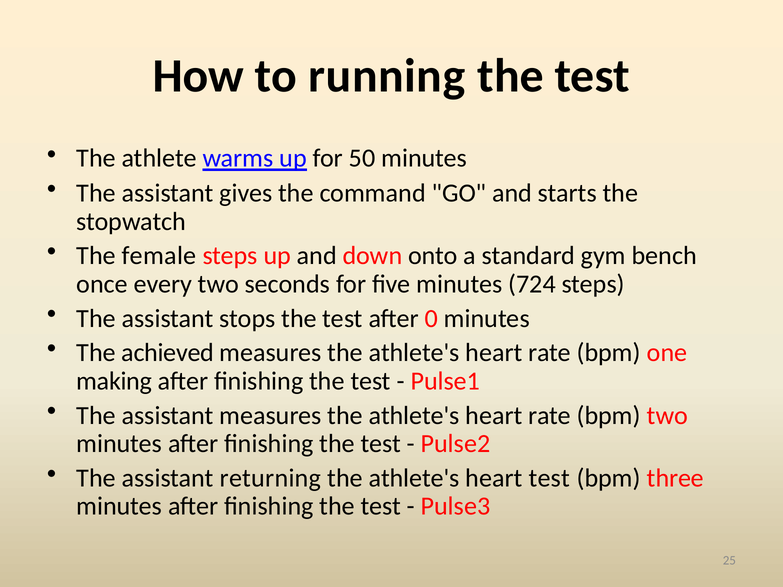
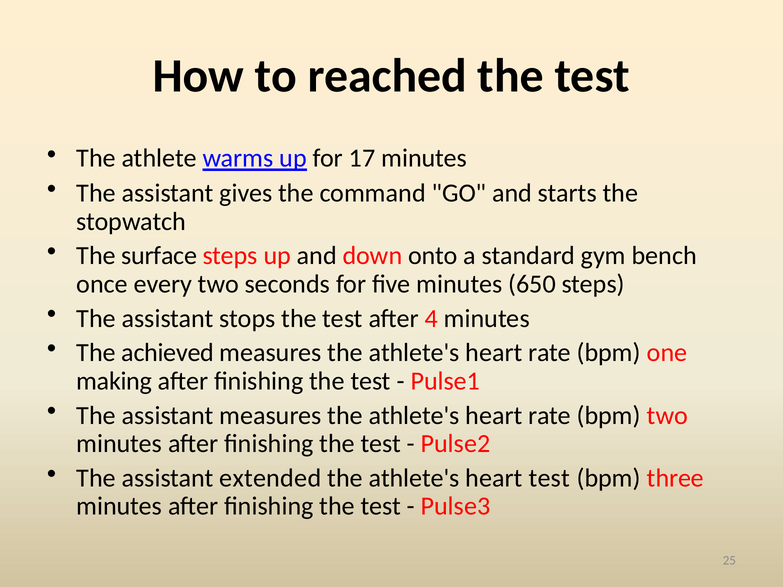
running: running -> reached (387, 76)
50: 50 -> 17 (362, 158)
female: female -> surface (159, 256)
724: 724 -> 650 (532, 284)
0: 0 -> 4 (431, 319)
returning: returning -> extended (270, 478)
